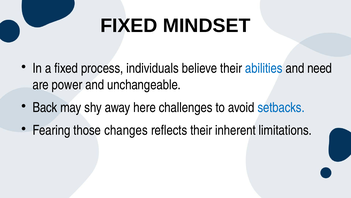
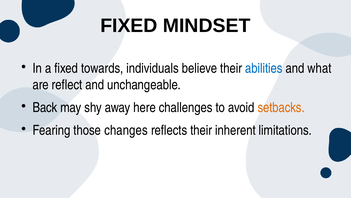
process: process -> towards (102, 68)
need: need -> what (320, 68)
power: power -> reflect (67, 85)
setbacks colour: blue -> orange (281, 107)
